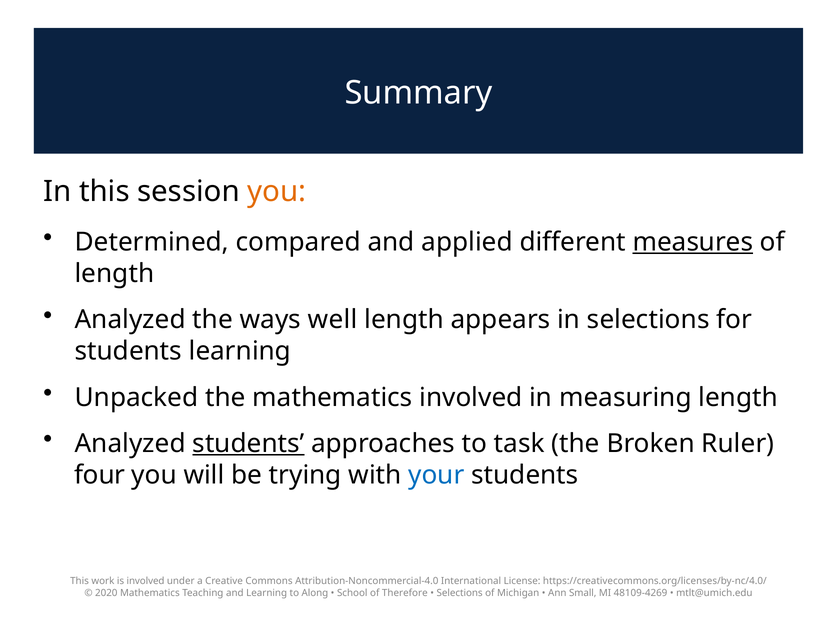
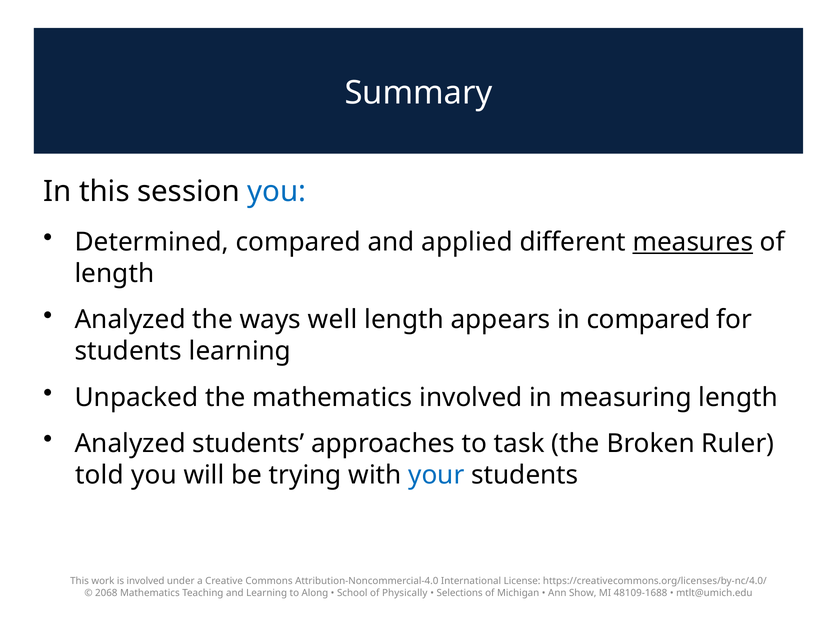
you colour: orange -> blue (277, 192)
in selections: selections -> compared (648, 320)
students underline: present -> none (248, 443)
four: four -> told (99, 475)
2020: 2020 -> 2068 (106, 593)
Therefore: Therefore -> Physically (405, 593)
Small: Small -> Show (583, 593)
48109-4269: 48109-4269 -> 48109-1688 (641, 593)
